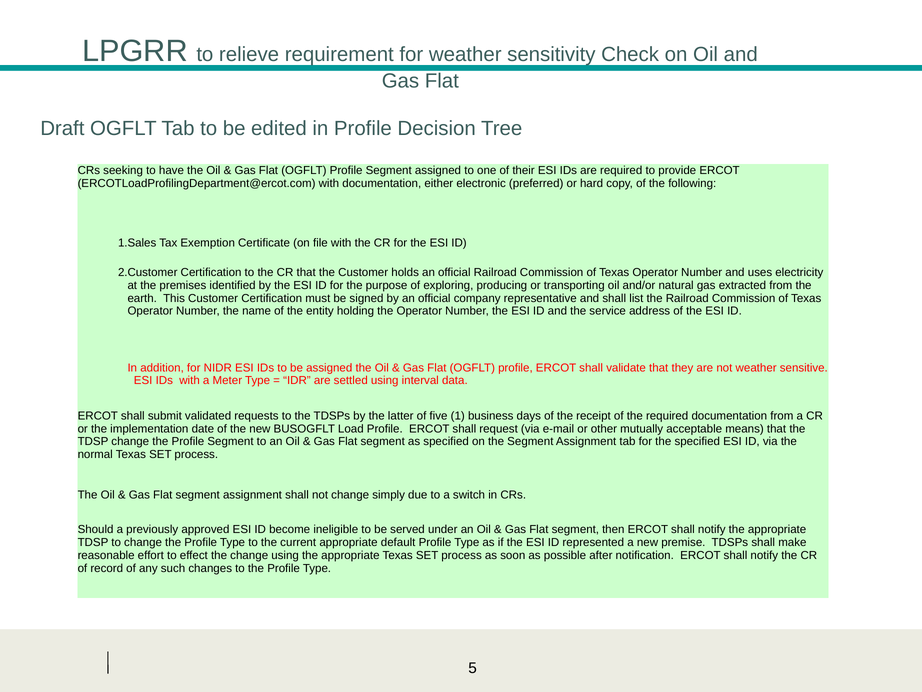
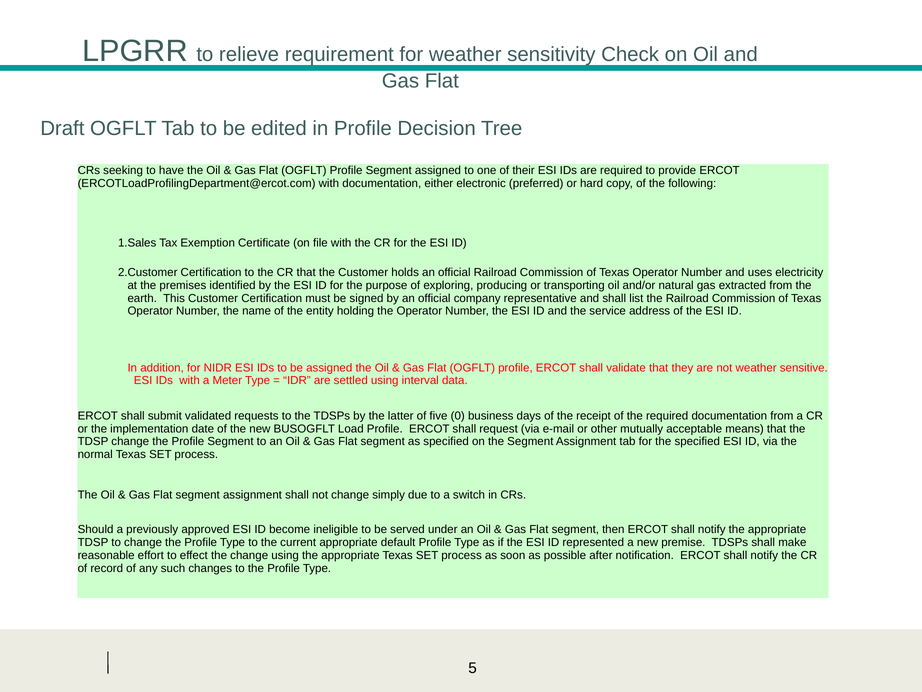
1: 1 -> 0 (458, 416)
